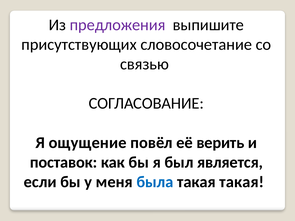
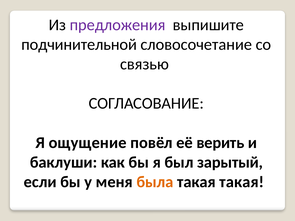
присутствующих: присутствующих -> подчинительной (79, 45)
поставок: поставок -> баклуши (63, 162)
является: является -> зарытый (230, 162)
была colour: blue -> orange (155, 182)
